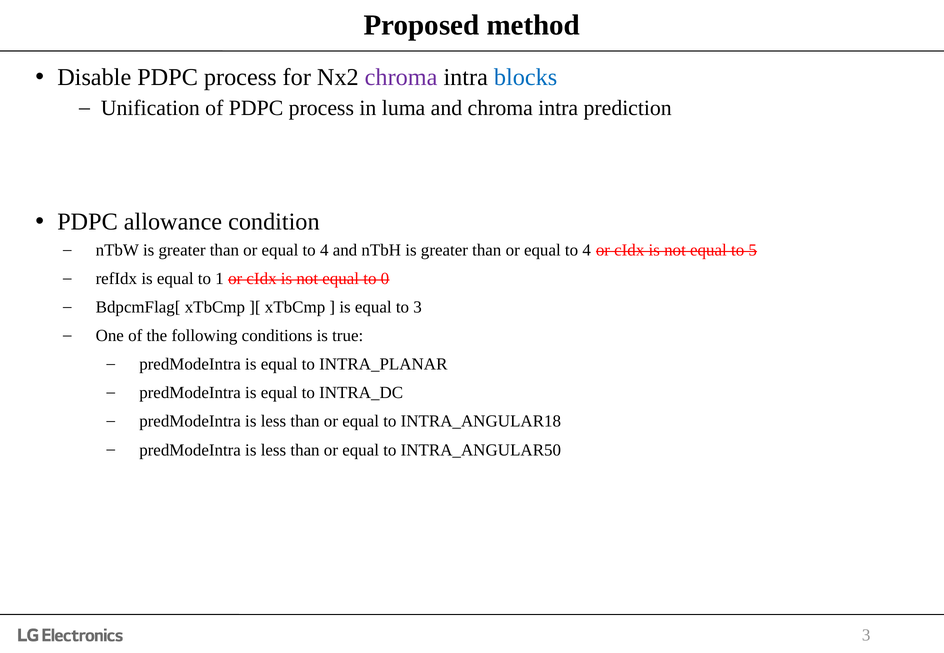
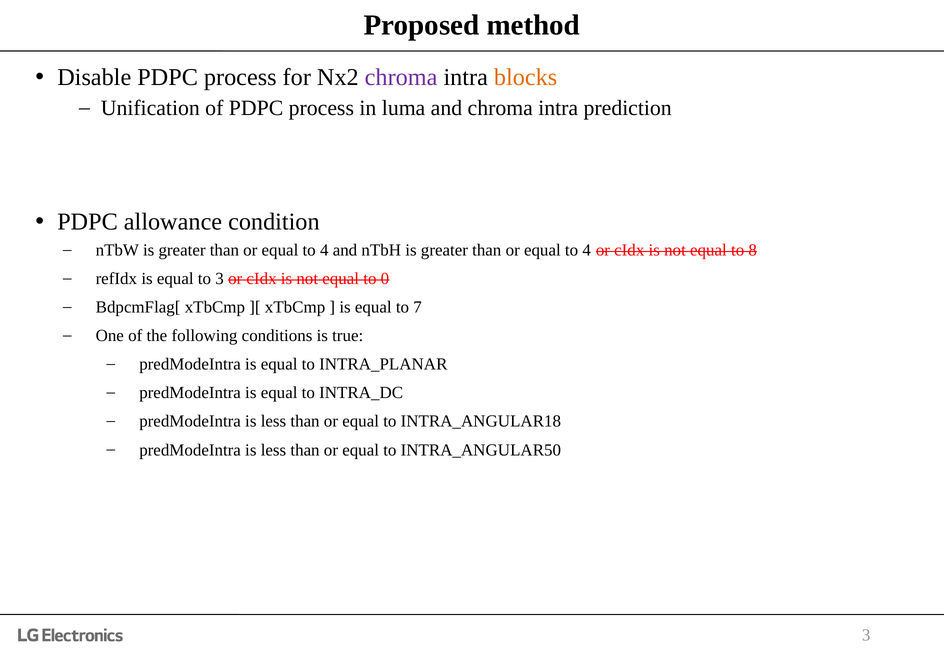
blocks colour: blue -> orange (526, 77)
5: 5 -> 8 (753, 250)
to 1: 1 -> 3 (220, 279)
to 3: 3 -> 7 (418, 307)
